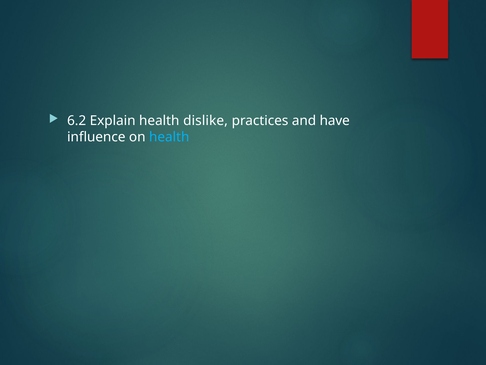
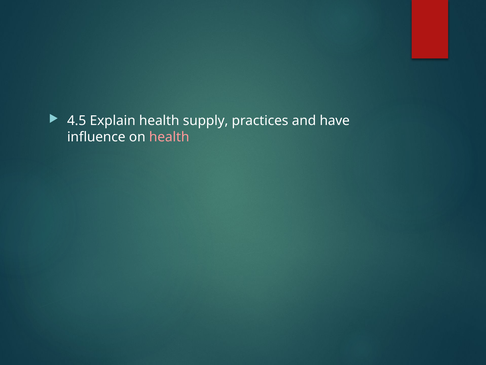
6.2: 6.2 -> 4.5 (77, 121)
dislike: dislike -> supply (206, 121)
health colour: light blue -> pink (169, 137)
